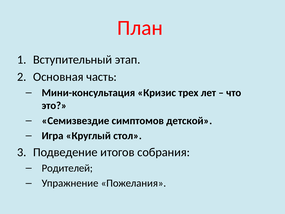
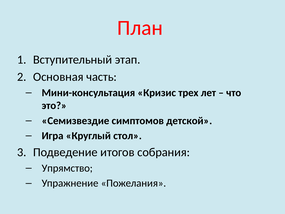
Родителей: Родителей -> Упрямство (67, 168)
